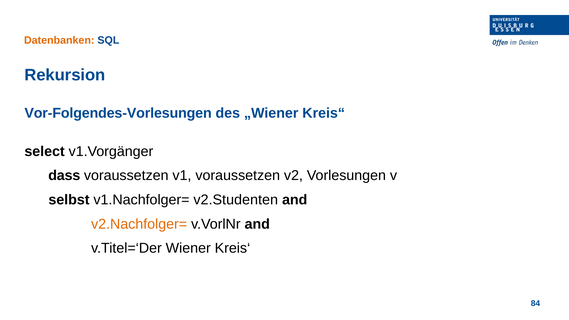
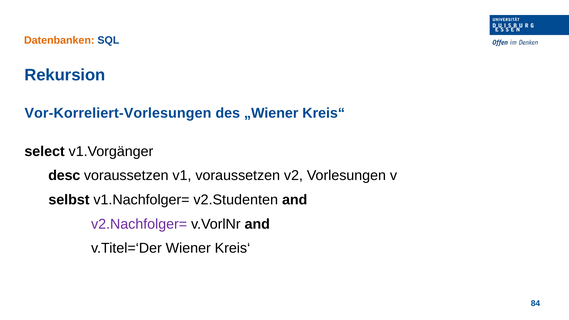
Vor-Folgendes-Vorlesungen: Vor-Folgendes-Vorlesungen -> Vor-Korreliert-Vorlesungen (118, 113)
dass: dass -> desc (64, 176)
v2.Nachfolger= colour: orange -> purple (139, 224)
